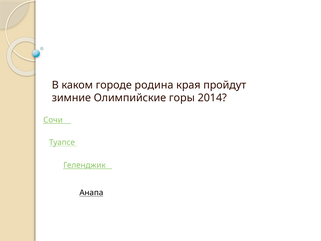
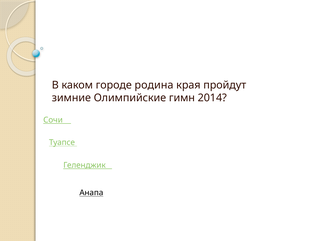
горы: горы -> гимн (182, 98)
